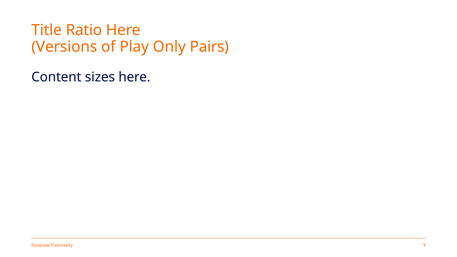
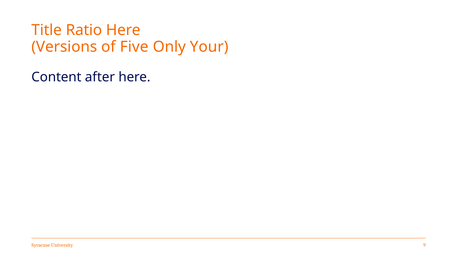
Play: Play -> Five (134, 47)
Pairs: Pairs -> Your (209, 47)
sizes: sizes -> after (100, 77)
